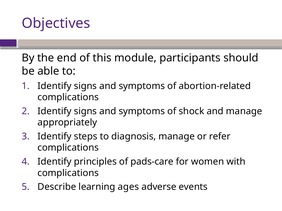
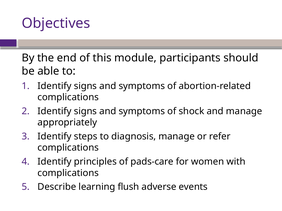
ages: ages -> flush (128, 187)
